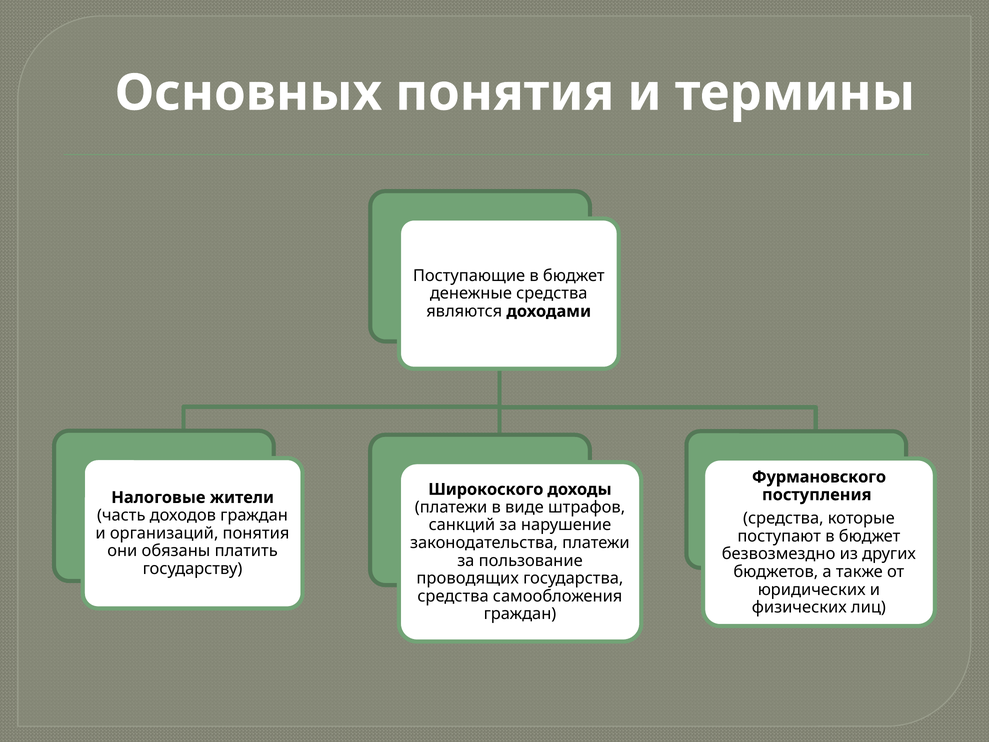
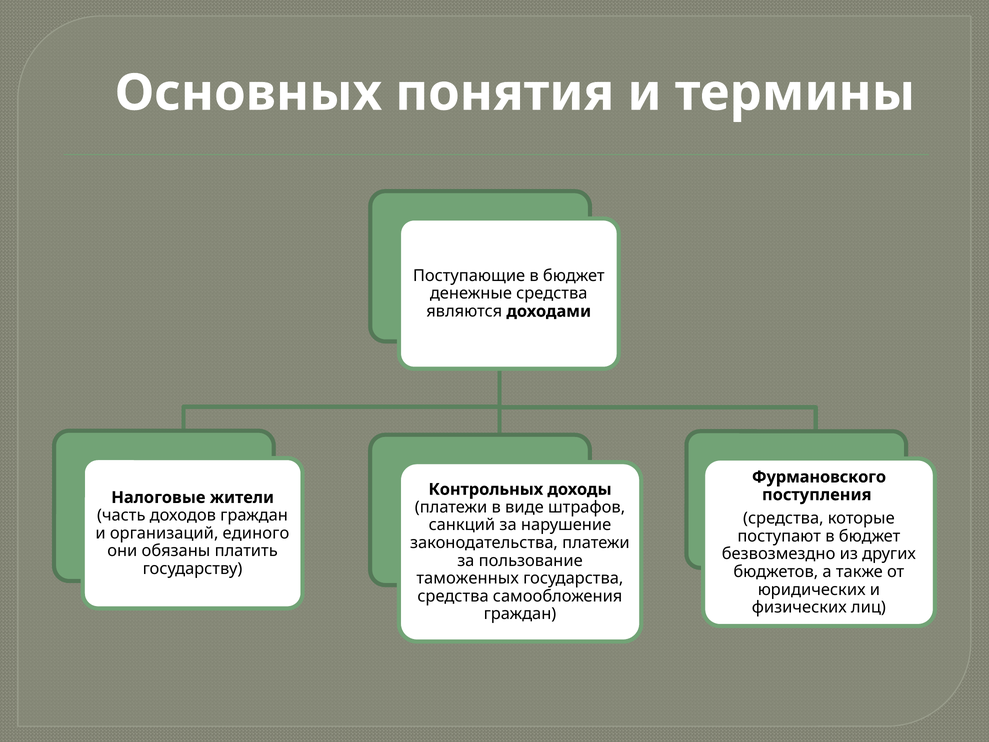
Широкоского: Широкоского -> Контрольных (486, 489)
организаций понятия: понятия -> единого (256, 533)
проводящих: проводящих -> таможенных (468, 578)
